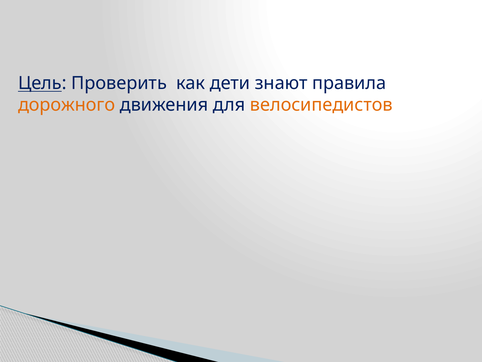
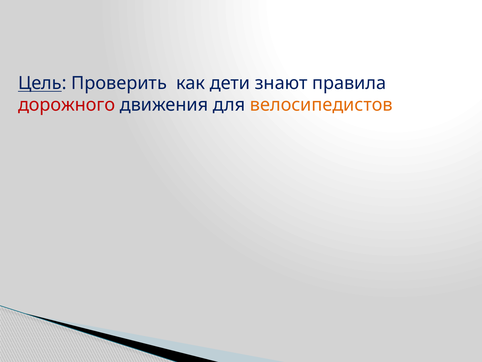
дорожного colour: orange -> red (67, 105)
